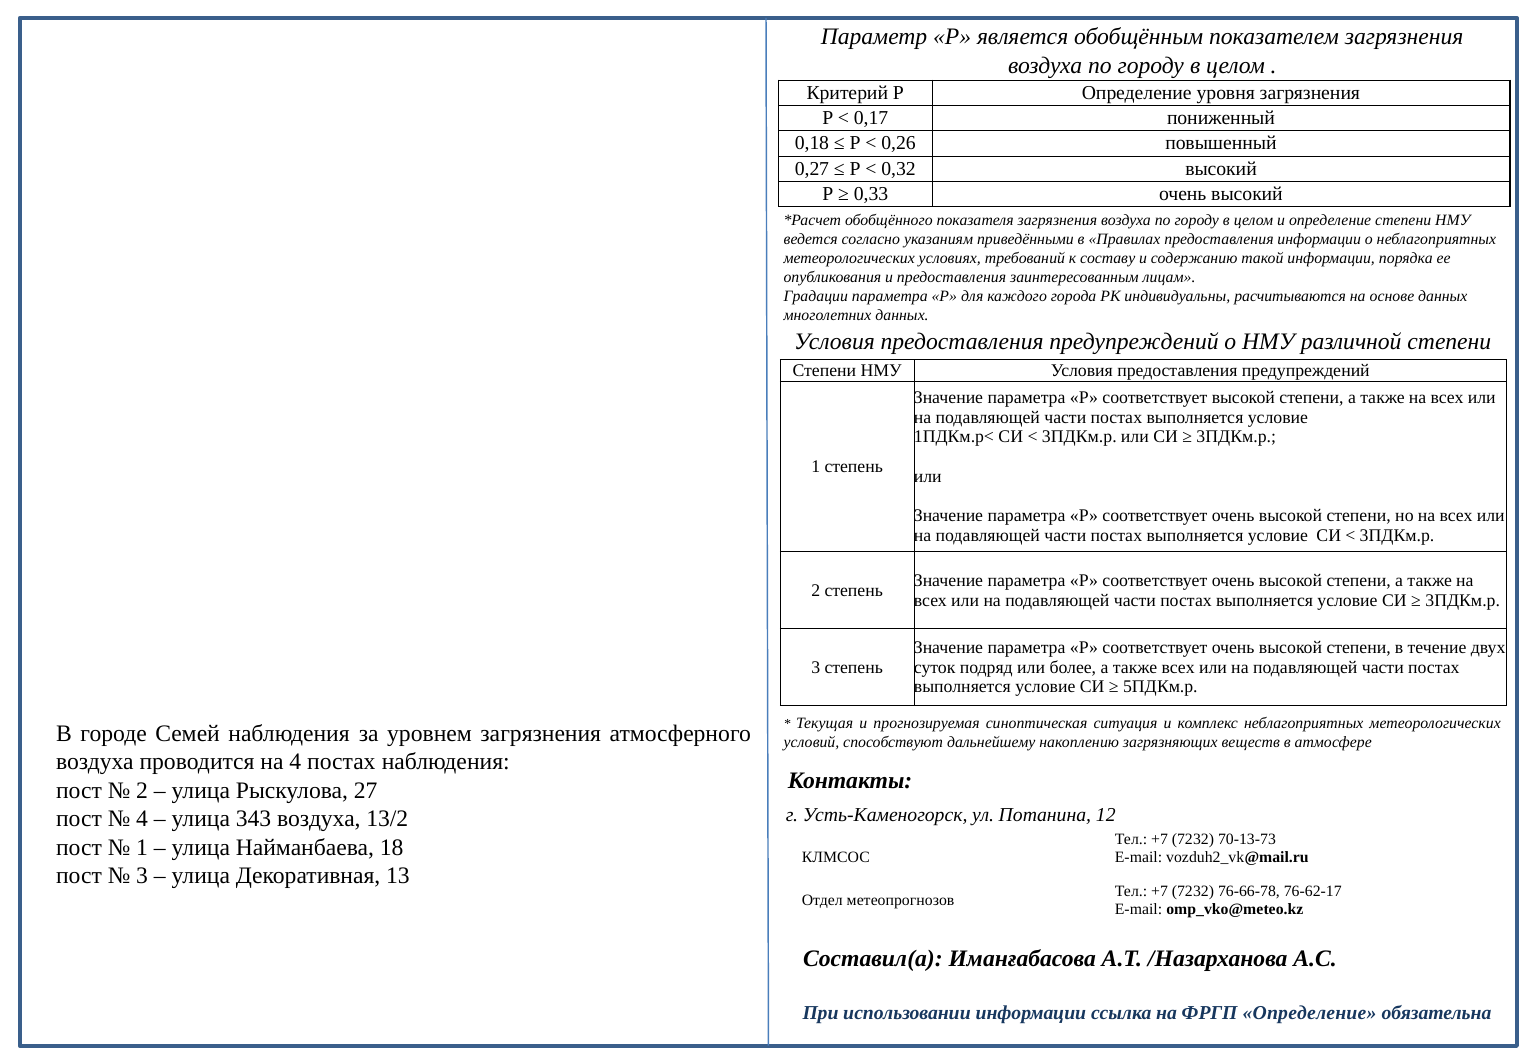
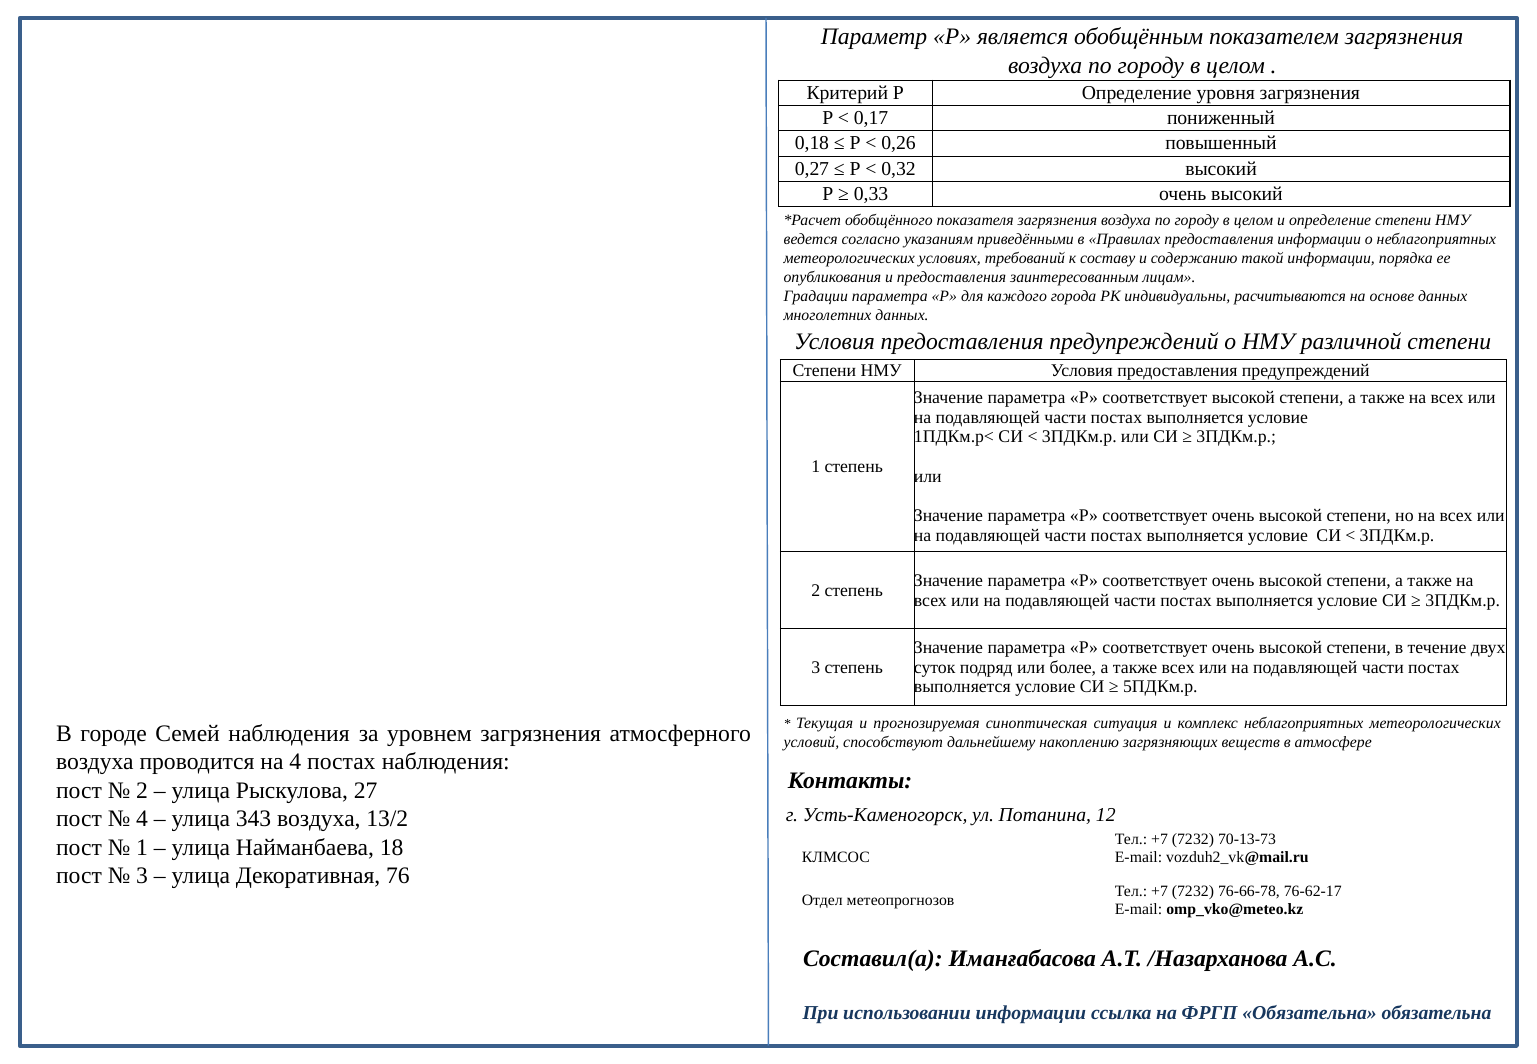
13: 13 -> 76 (398, 876)
ФРГП Определение: Определение -> Обязательна (1310, 1013)
